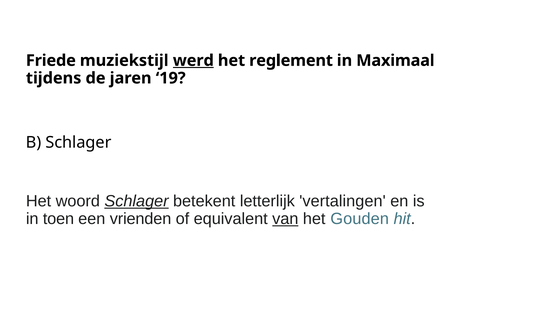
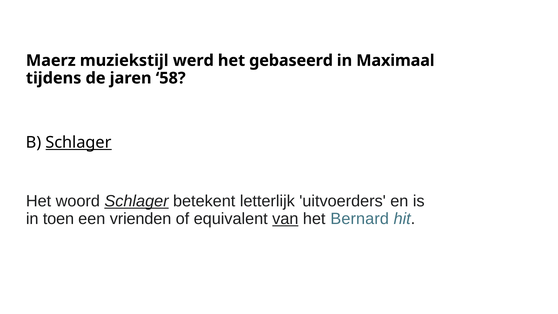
Friede: Friede -> Maerz (51, 60)
werd underline: present -> none (193, 60)
reglement: reglement -> gebaseerd (291, 60)
19: 19 -> 58 (171, 78)
Schlager underline: none -> present (79, 142)
vertalingen: vertalingen -> uitvoerders (343, 201)
Gouden: Gouden -> Bernard (360, 219)
